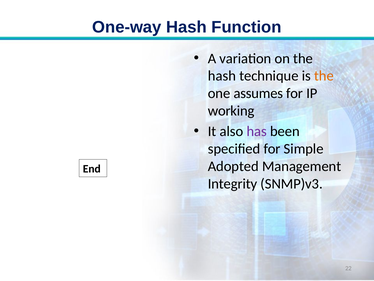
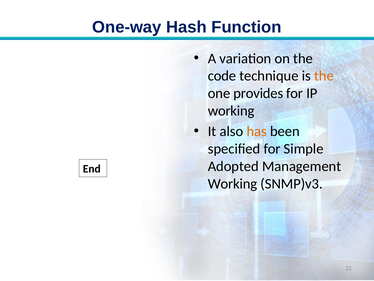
hash: hash -> code (222, 76)
assumes: assumes -> provides (258, 93)
has colour: purple -> orange (257, 131)
Integrity: Integrity -> Working (233, 183)
